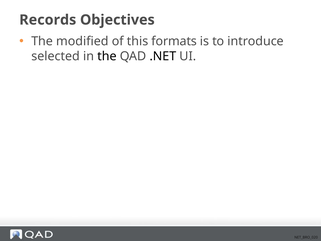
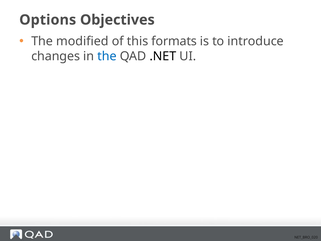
Records: Records -> Options (48, 20)
selected: selected -> changes (56, 56)
the colour: black -> blue (107, 56)
